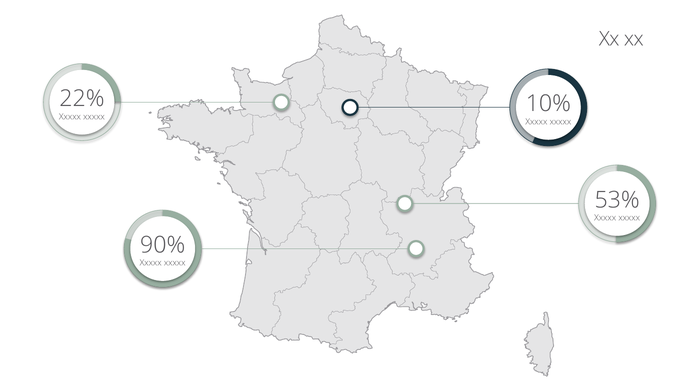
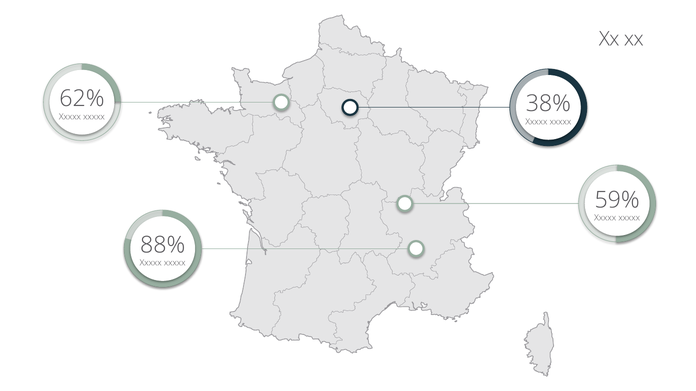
22%: 22% -> 62% (82, 99)
10%: 10% -> 38% (548, 104)
53%: 53% -> 59% (617, 200)
90%: 90% -> 88% (163, 245)
